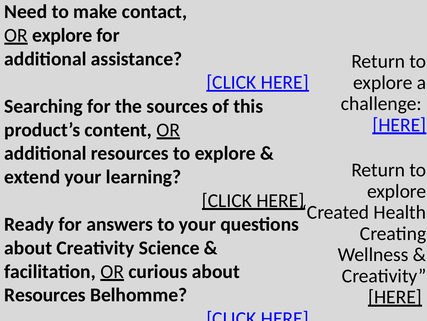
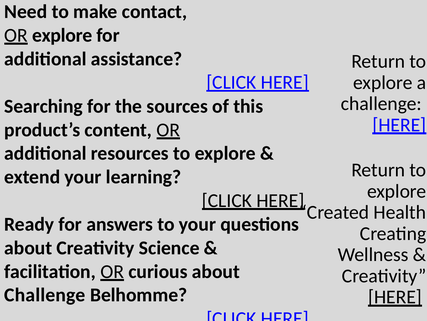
Resources: Resources -> Challenge (45, 294)
